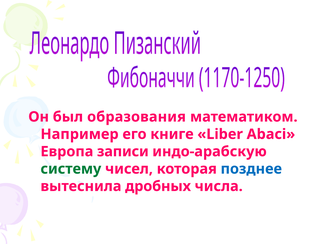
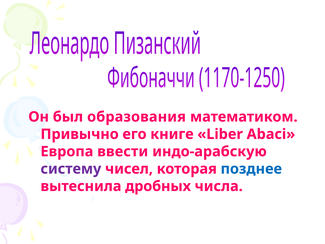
Например: Например -> Привычно (80, 134)
записи: записи -> ввести (123, 151)
систему colour: green -> purple (71, 169)
